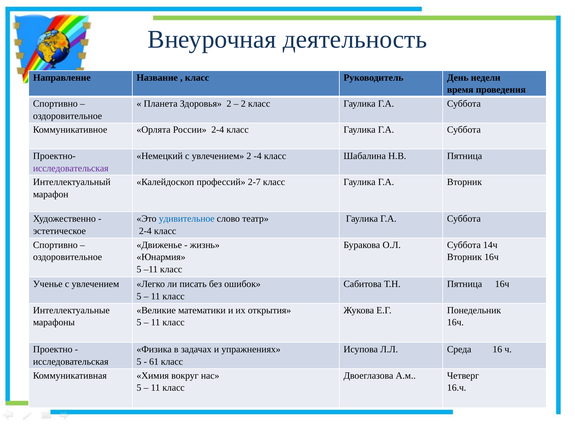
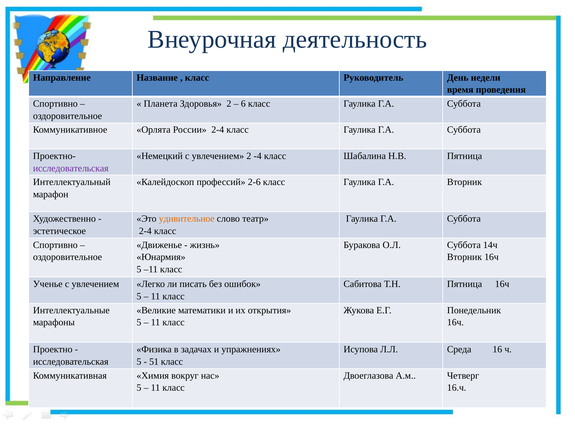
2: 2 -> 6 (243, 104)
2-7: 2-7 -> 2-6 (254, 182)
удивительное colour: blue -> orange (187, 219)
61: 61 -> 51 (154, 362)
